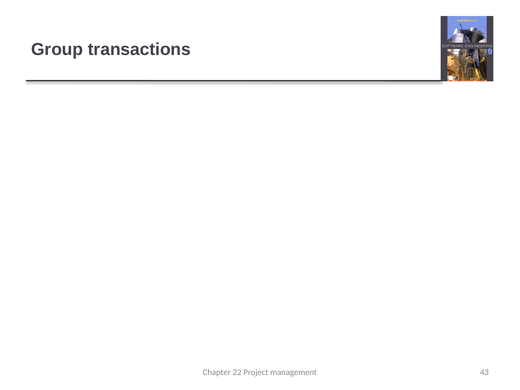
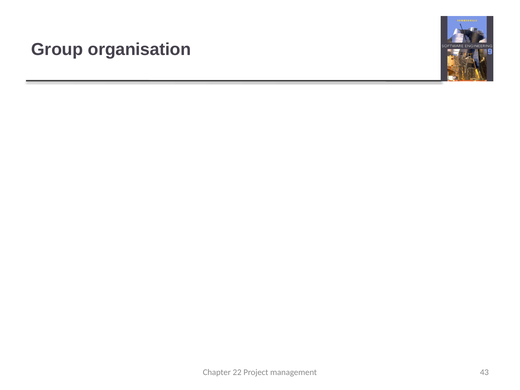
transactions: transactions -> organisation (139, 49)
